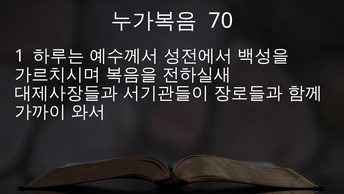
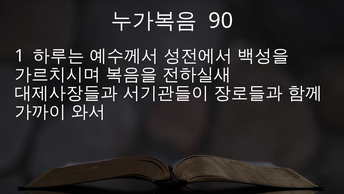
70: 70 -> 90 (221, 21)
